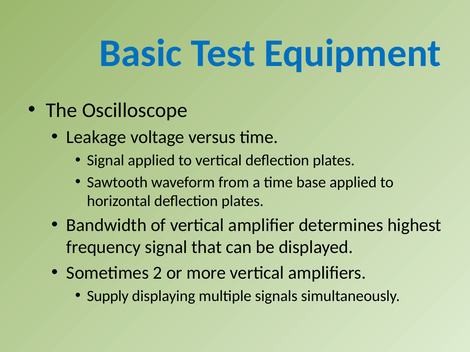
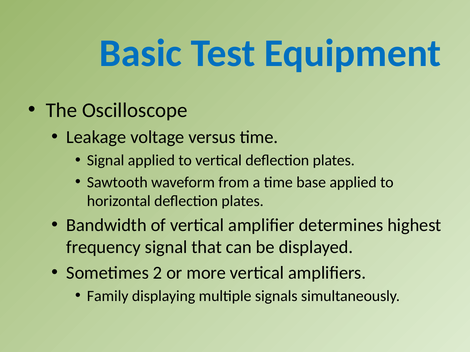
Supply: Supply -> Family (108, 296)
